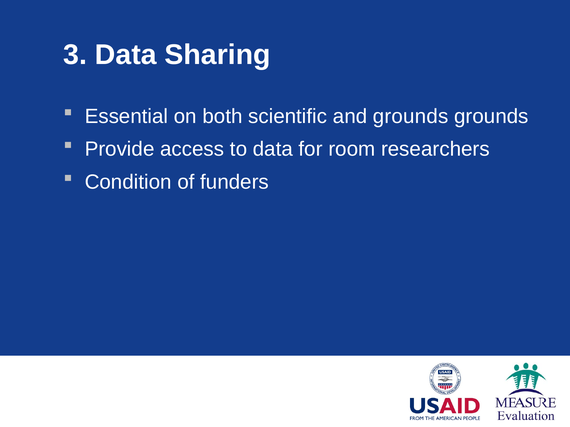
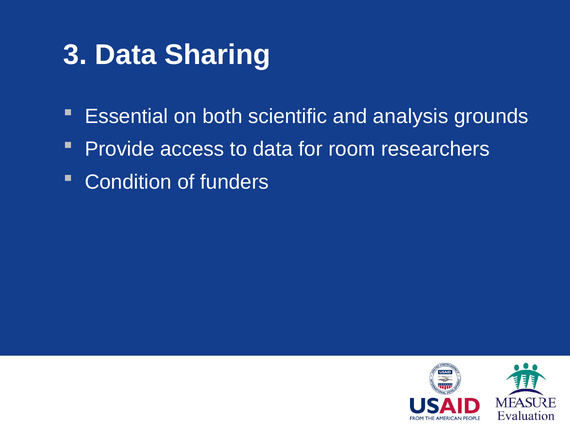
and grounds: grounds -> analysis (411, 116)
